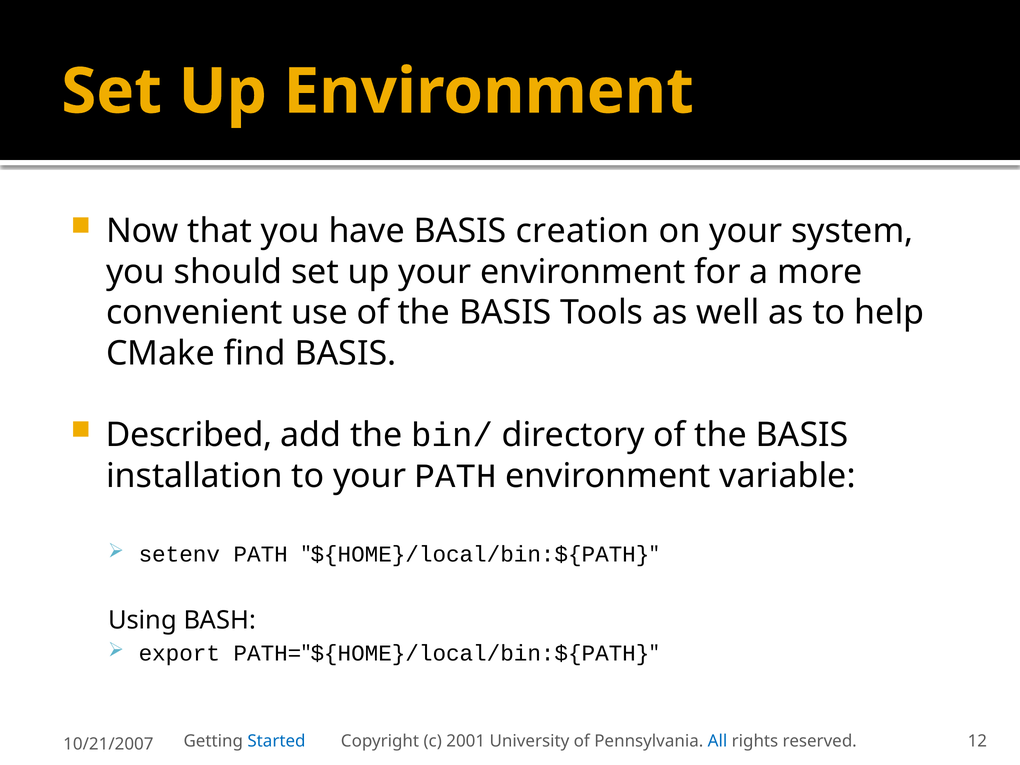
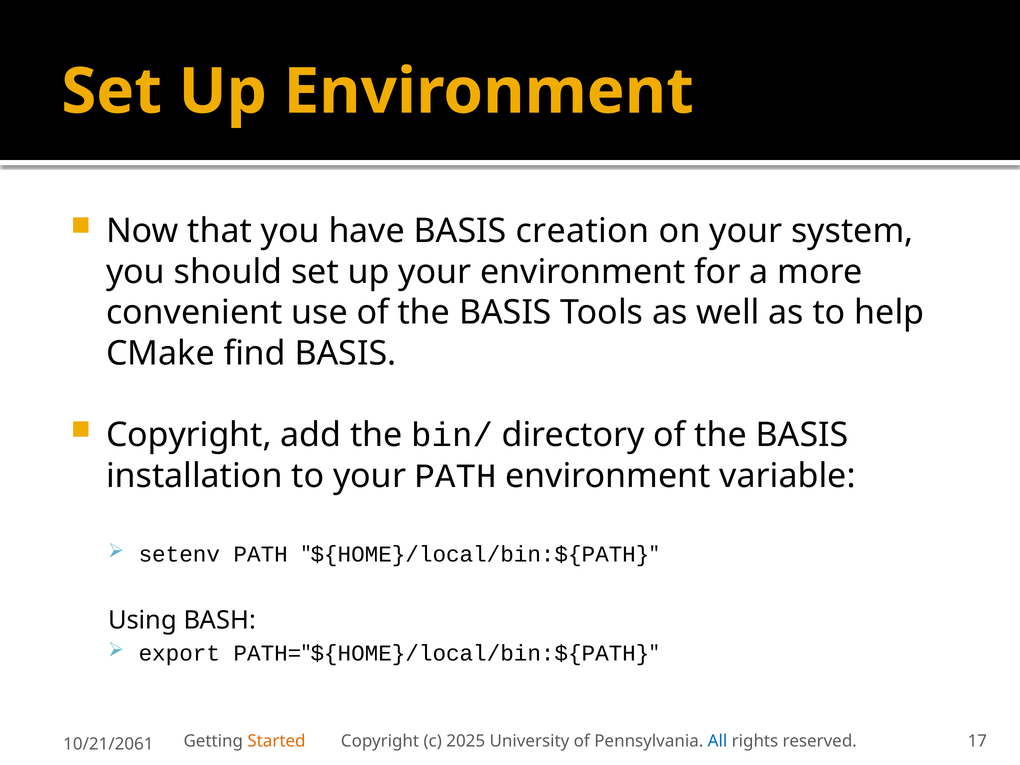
Described: Described -> Copyright (189, 435)
Started colour: blue -> orange (276, 741)
2001: 2001 -> 2025 (466, 741)
12: 12 -> 17 (977, 741)
10/21/2007: 10/21/2007 -> 10/21/2061 (108, 744)
